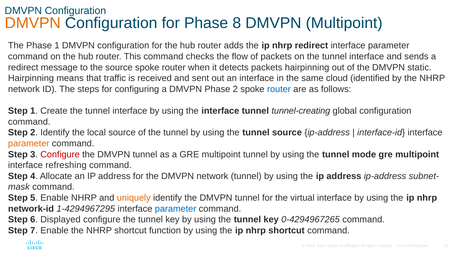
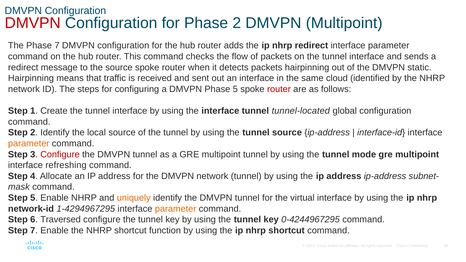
DMVPN colour: orange -> red (33, 23)
Phase 8: 8 -> 2 (237, 23)
Phase 1: 1 -> 7 (57, 46)
Phase 2: 2 -> 5 (235, 89)
router colour: blue -> red (279, 89)
tunnel-creating: tunnel-creating -> tunnel-located (301, 111)
parameter colour: blue -> orange (176, 209)
Displayed: Displayed -> Traversed (61, 220)
0-4294967265: 0-4294967265 -> 0-4244967295 (311, 220)
